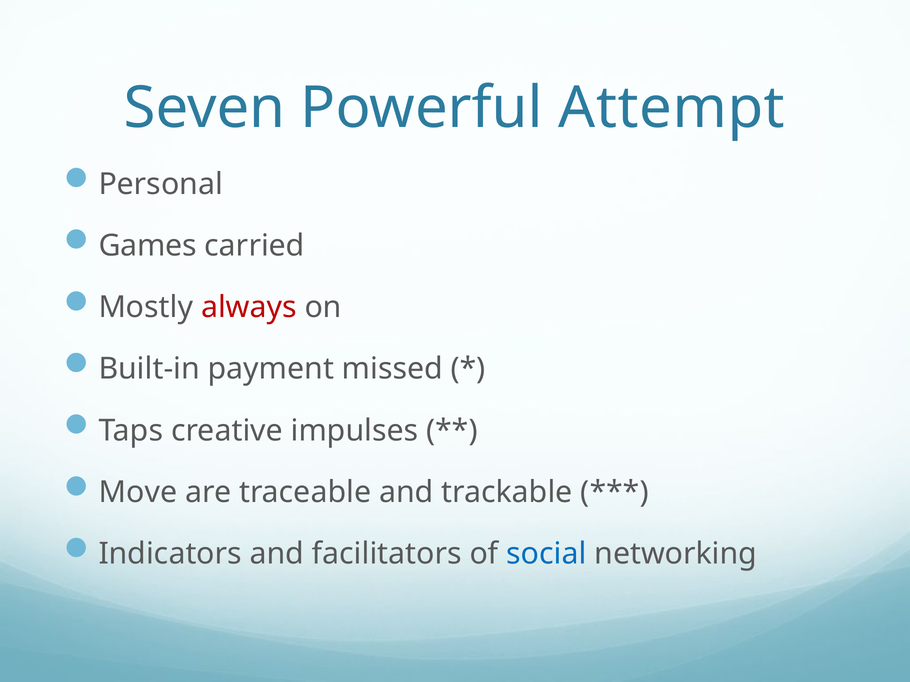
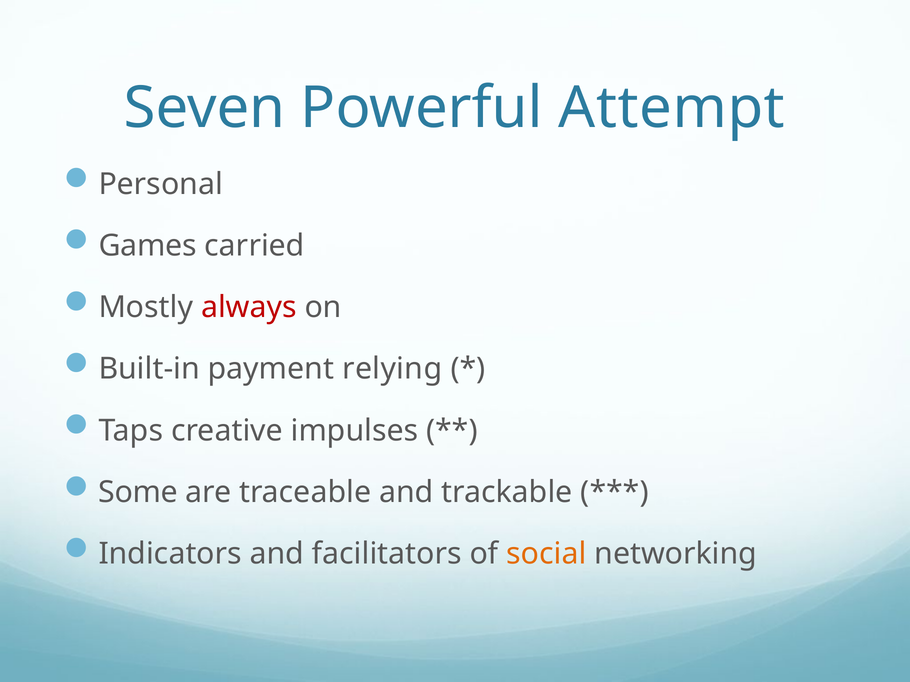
missed: missed -> relying (392, 369)
Move: Move -> Some (138, 493)
social colour: blue -> orange (546, 554)
